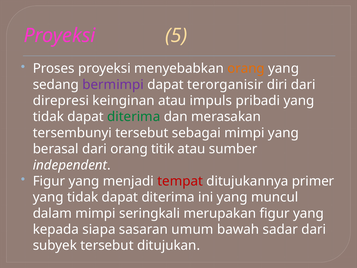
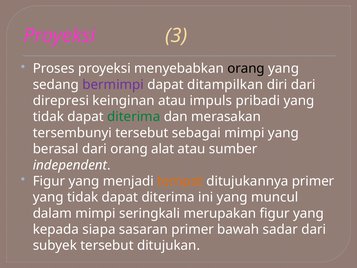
5: 5 -> 3 (176, 35)
orang colour: orange -> black (246, 68)
terorganisir: terorganisir -> ditampilkan (225, 85)
titik: titik -> alat (163, 149)
tempat colour: red -> orange (180, 181)
sasaran umum: umum -> primer (193, 229)
